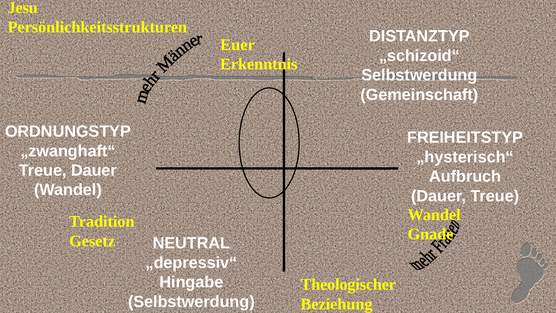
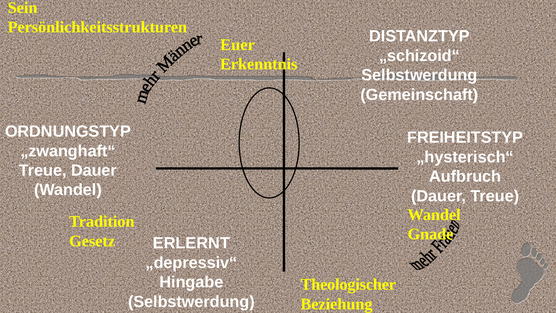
Jesu: Jesu -> Sein (23, 8)
NEUTRAL: NEUTRAL -> ERLERNT (191, 243)
